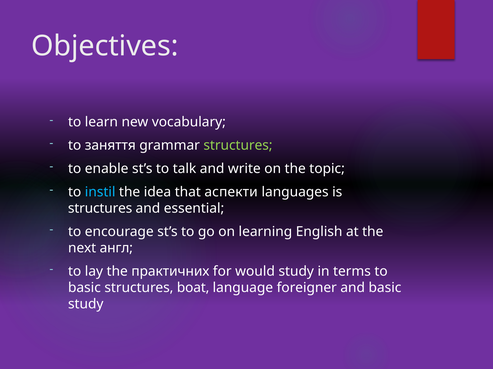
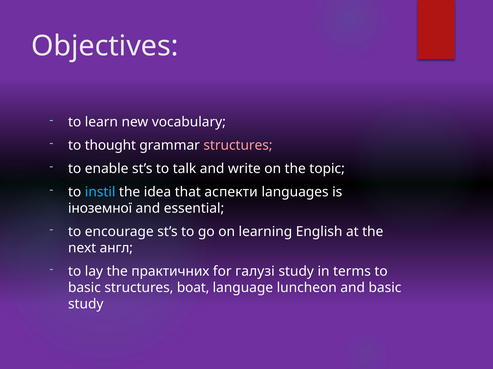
заняття: заняття -> thought (110, 146)
structures colour: light green -> pink (238, 146)
structures: structures -> іноземної (100, 209)
would: would -> галузі (255, 272)
foreigner: foreigner -> luncheon (307, 288)
